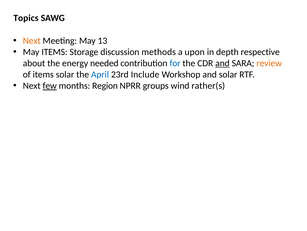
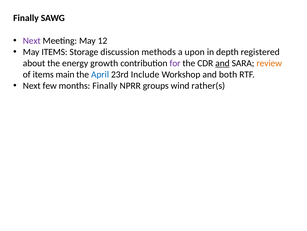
Topics: Topics -> Finally (26, 18)
Next colour: orange -> purple (32, 41)
13: 13 -> 12 (103, 41)
respective: respective -> registered (260, 52)
needed: needed -> growth (104, 63)
for colour: blue -> purple (175, 63)
items solar: solar -> main (65, 74)
and solar: solar -> both (228, 74)
few underline: present -> none (50, 86)
months Region: Region -> Finally (105, 86)
